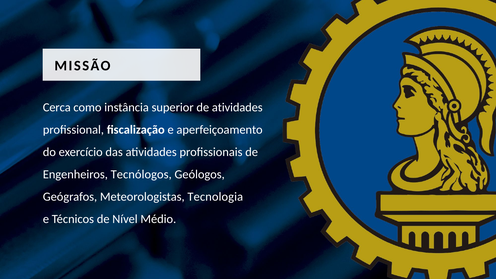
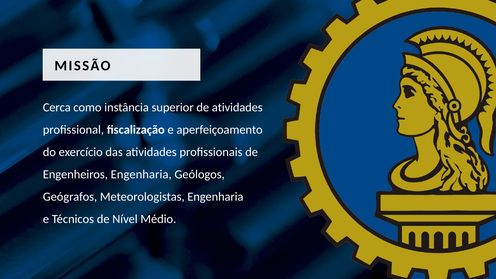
Engenheiros Tecnólogos: Tecnólogos -> Engenharia (141, 175)
Meteorologistas Tecnologia: Tecnologia -> Engenharia (215, 197)
